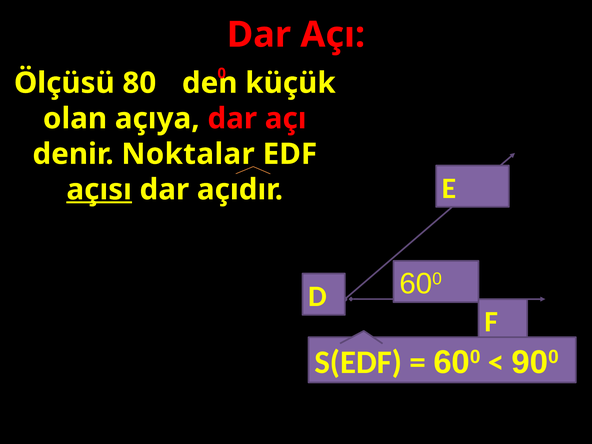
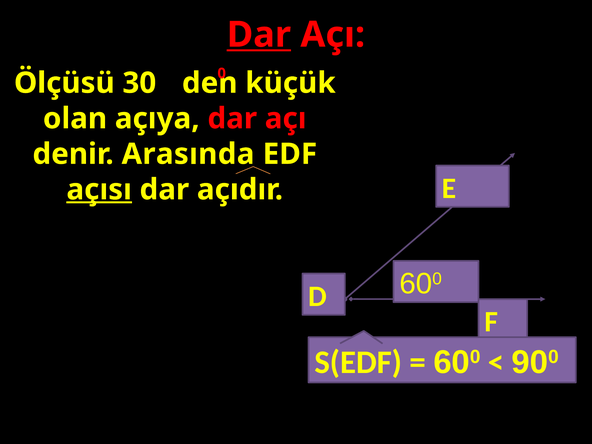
Dar underline: none -> present (259, 35)
80: 80 -> 30 (139, 83)
Noktalar: Noktalar -> Arasında (188, 154)
